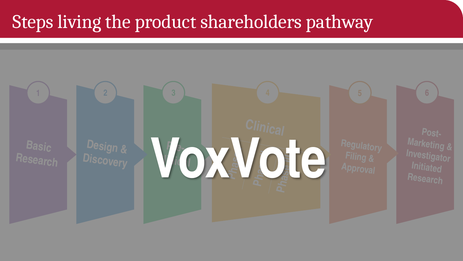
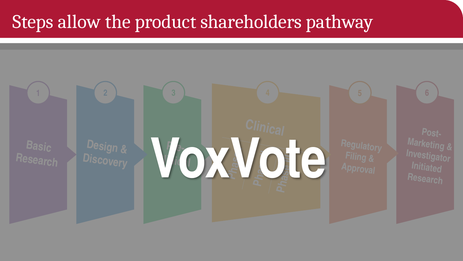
living: living -> allow (79, 22)
